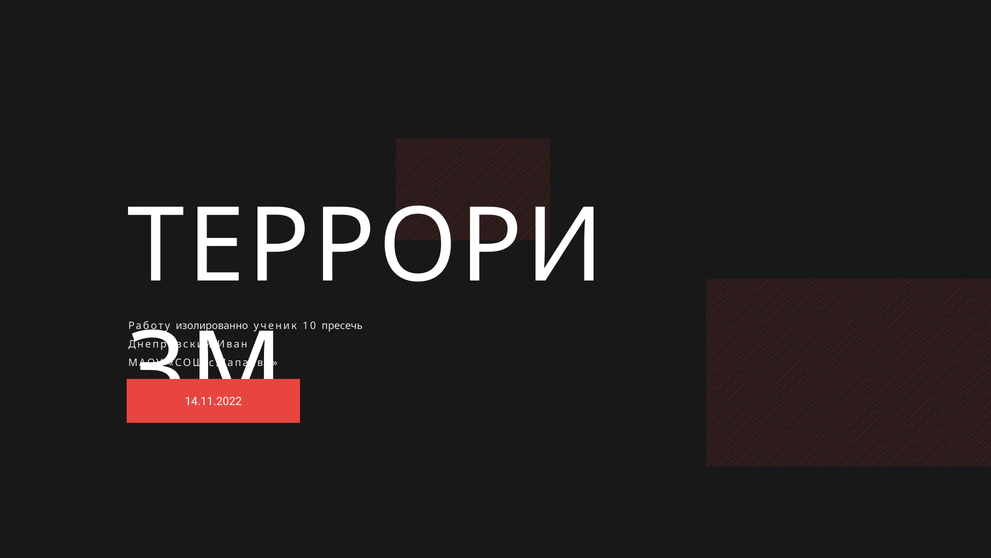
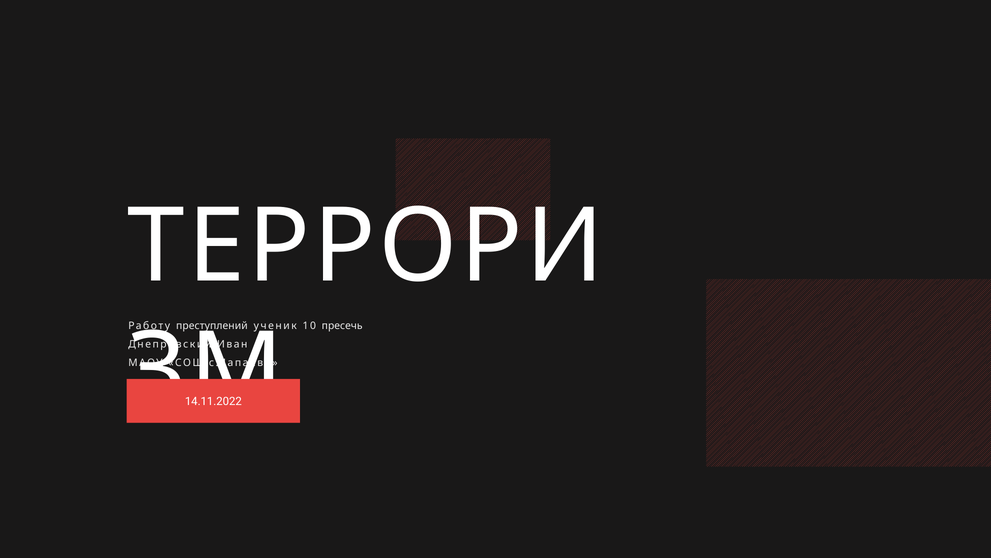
изолированно: изолированно -> преступлений (212, 326)
